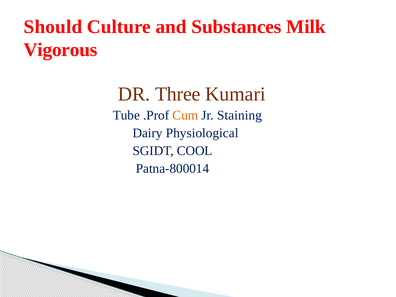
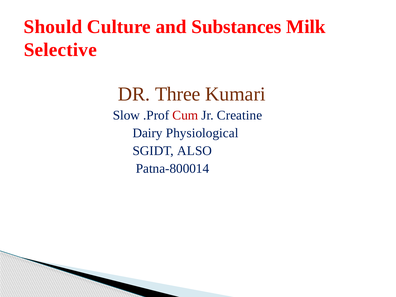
Vigorous: Vigorous -> Selective (60, 50)
Tube: Tube -> Slow (126, 115)
Cum colour: orange -> red (185, 115)
Staining: Staining -> Creatine (240, 115)
COOL: COOL -> ALSO (195, 151)
